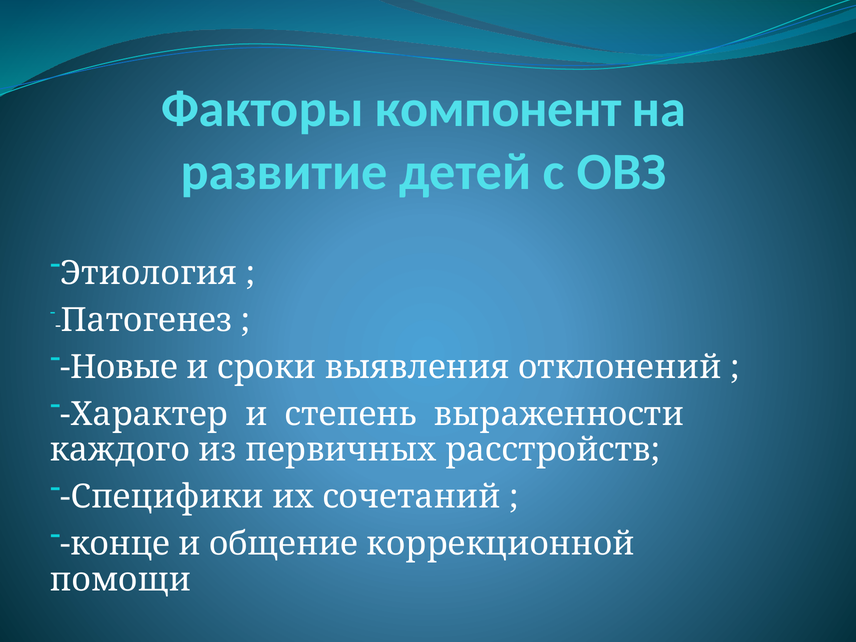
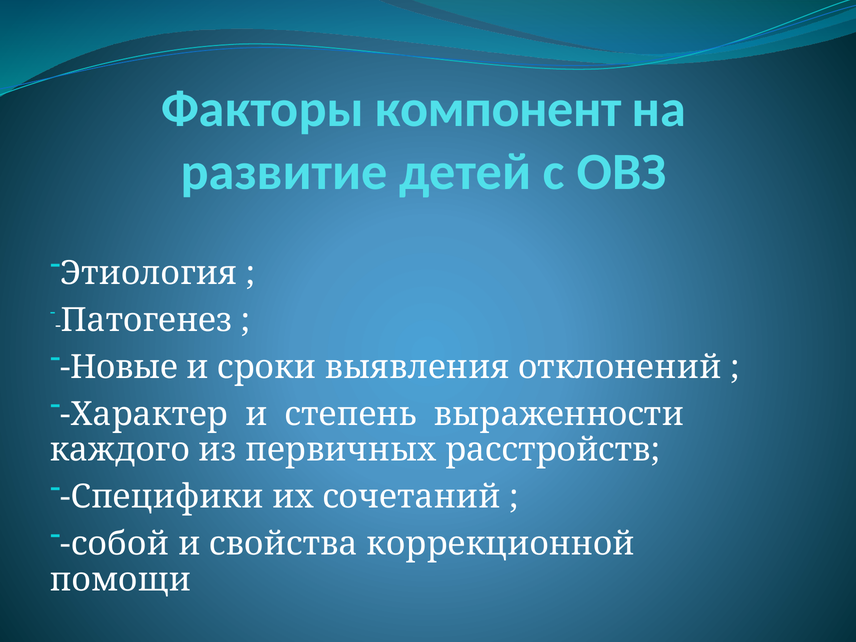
конце: конце -> собой (115, 544)
общение: общение -> свойства (284, 544)
